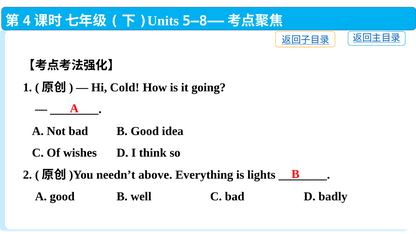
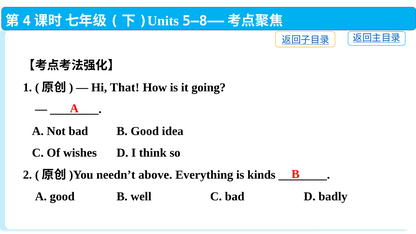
Cold: Cold -> That (125, 87)
lights: lights -> kinds (261, 175)
